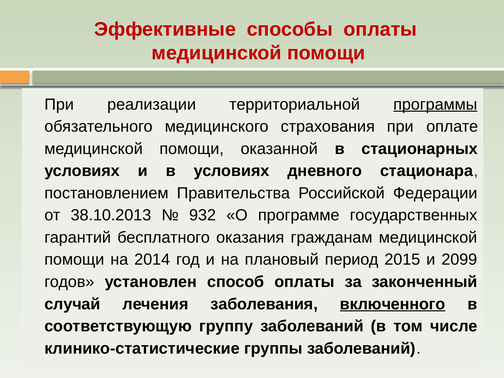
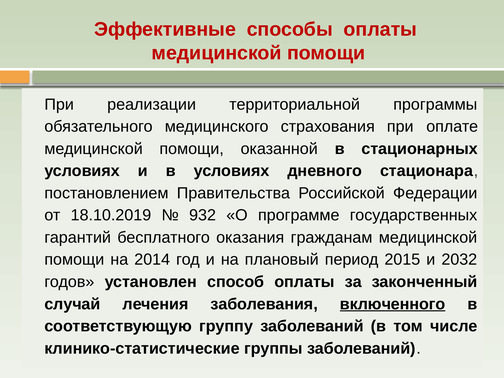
программы underline: present -> none (435, 104)
38.10.2013: 38.10.2013 -> 18.10.2019 (111, 215)
2099: 2099 -> 2032 (459, 260)
